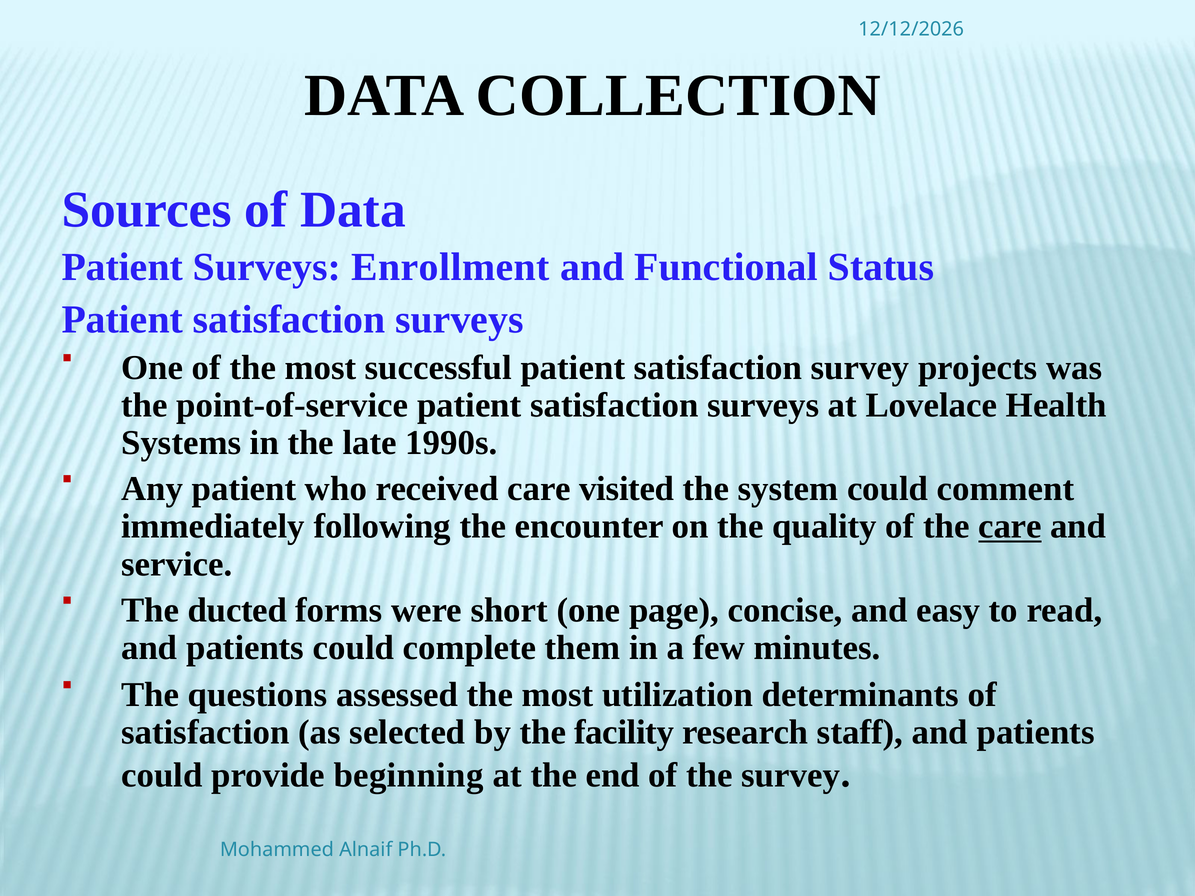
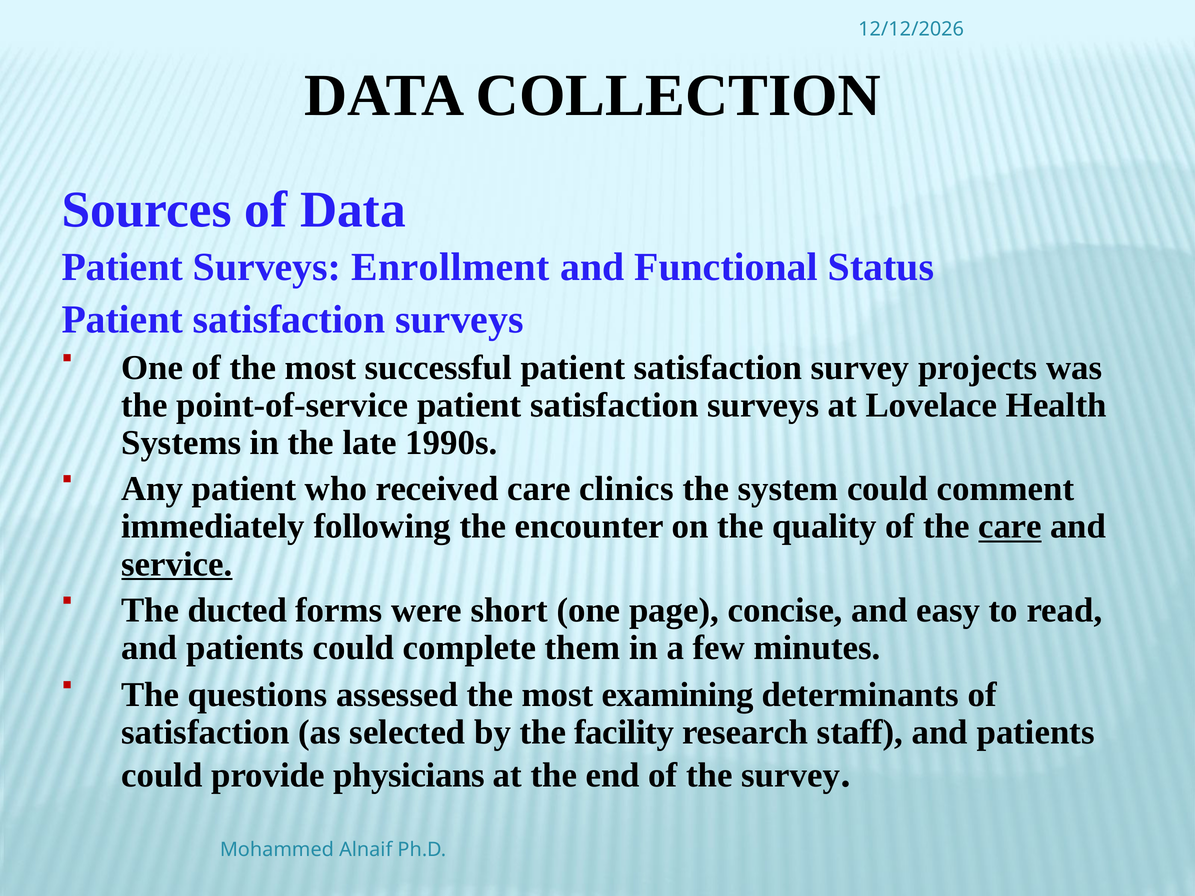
visited: visited -> clinics (627, 489)
service underline: none -> present (177, 564)
utilization: utilization -> examining (678, 695)
beginning: beginning -> physicians (409, 775)
